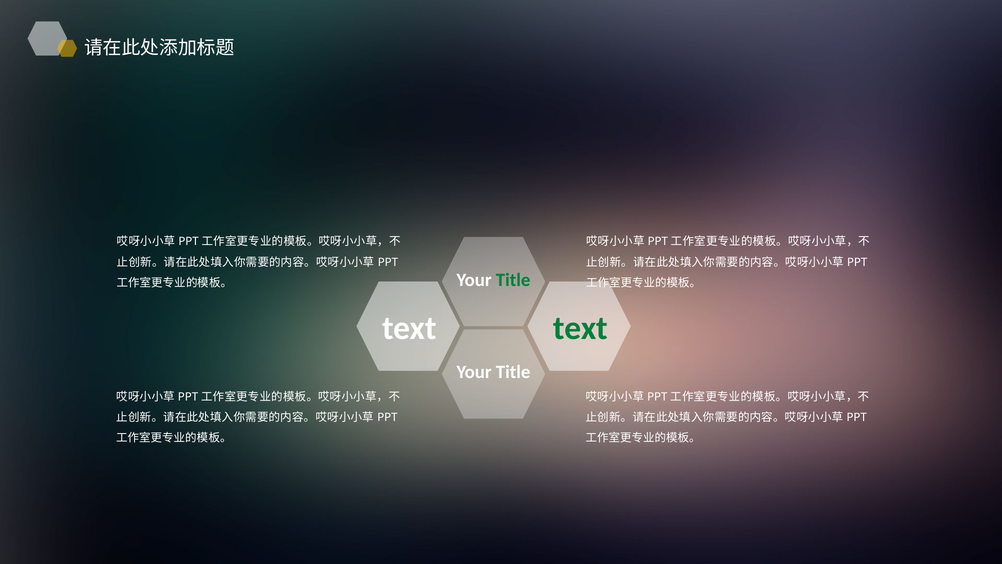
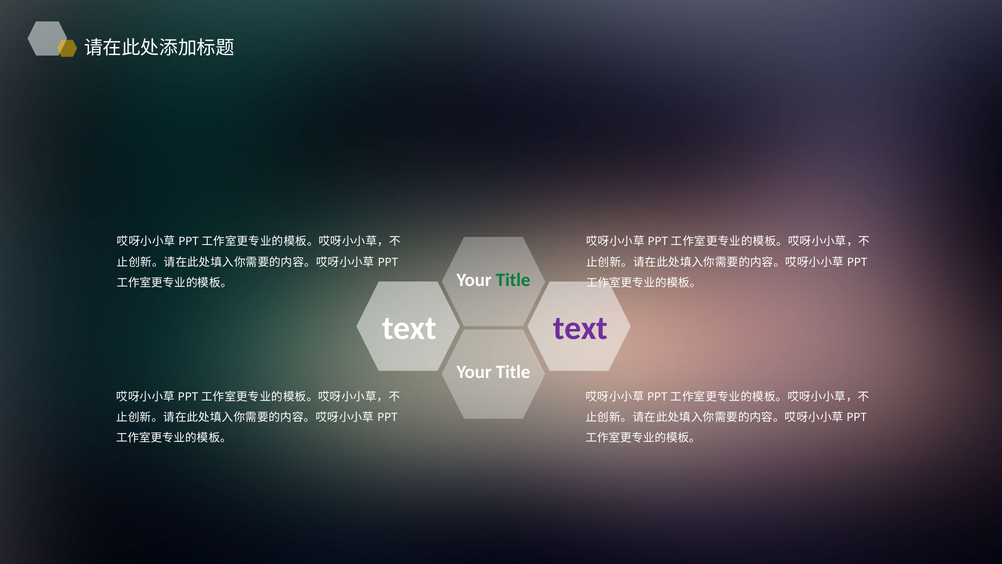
text colour: green -> purple (580, 328)
